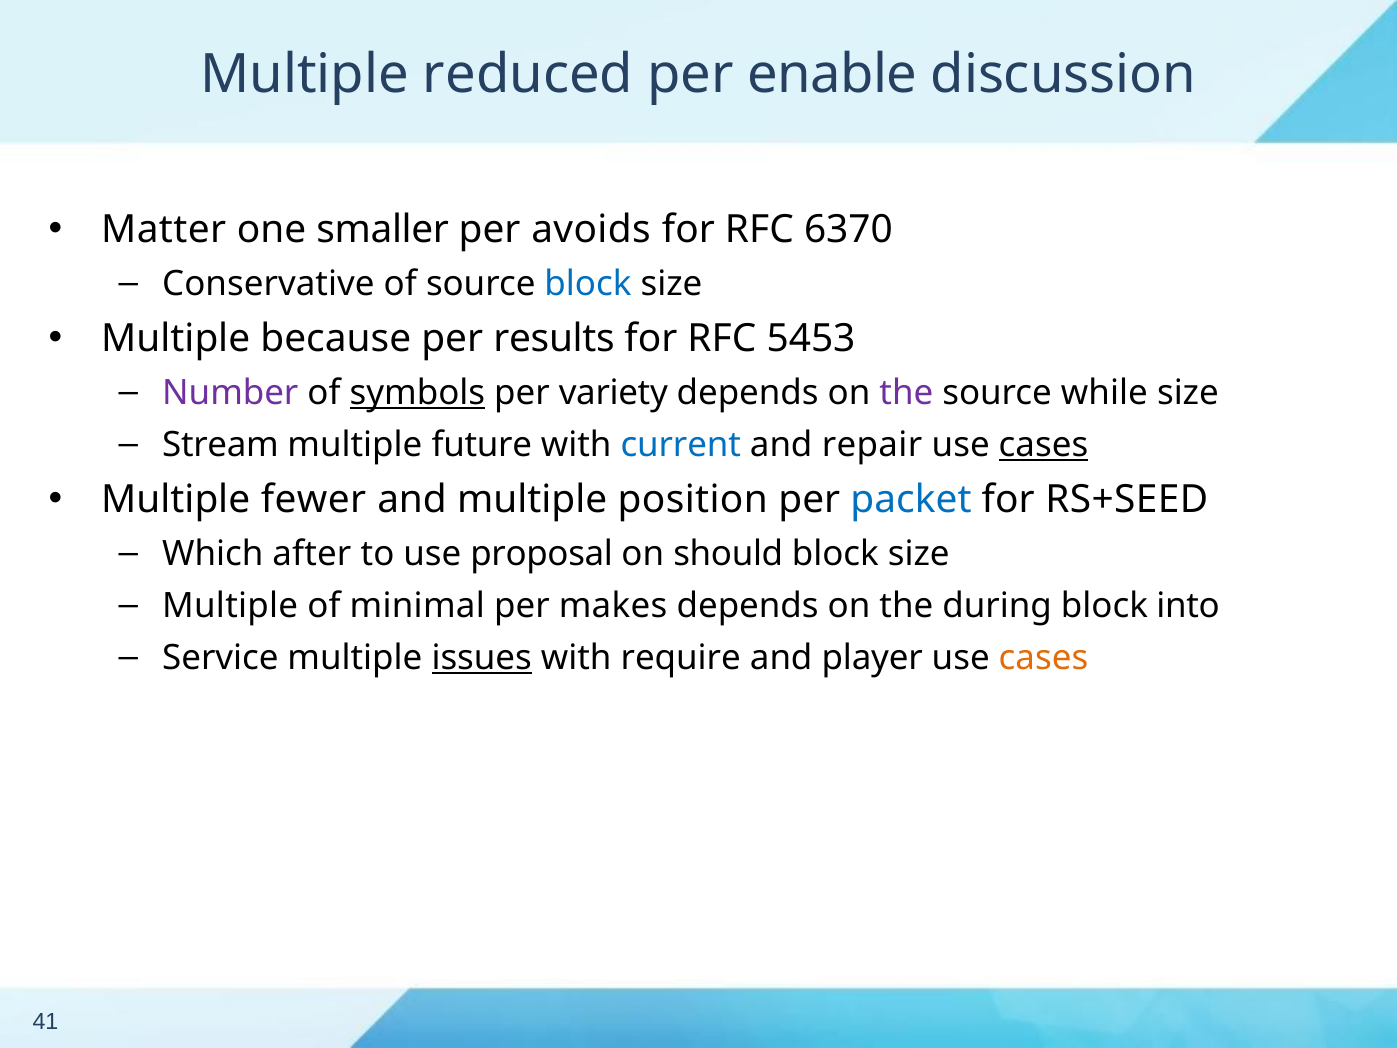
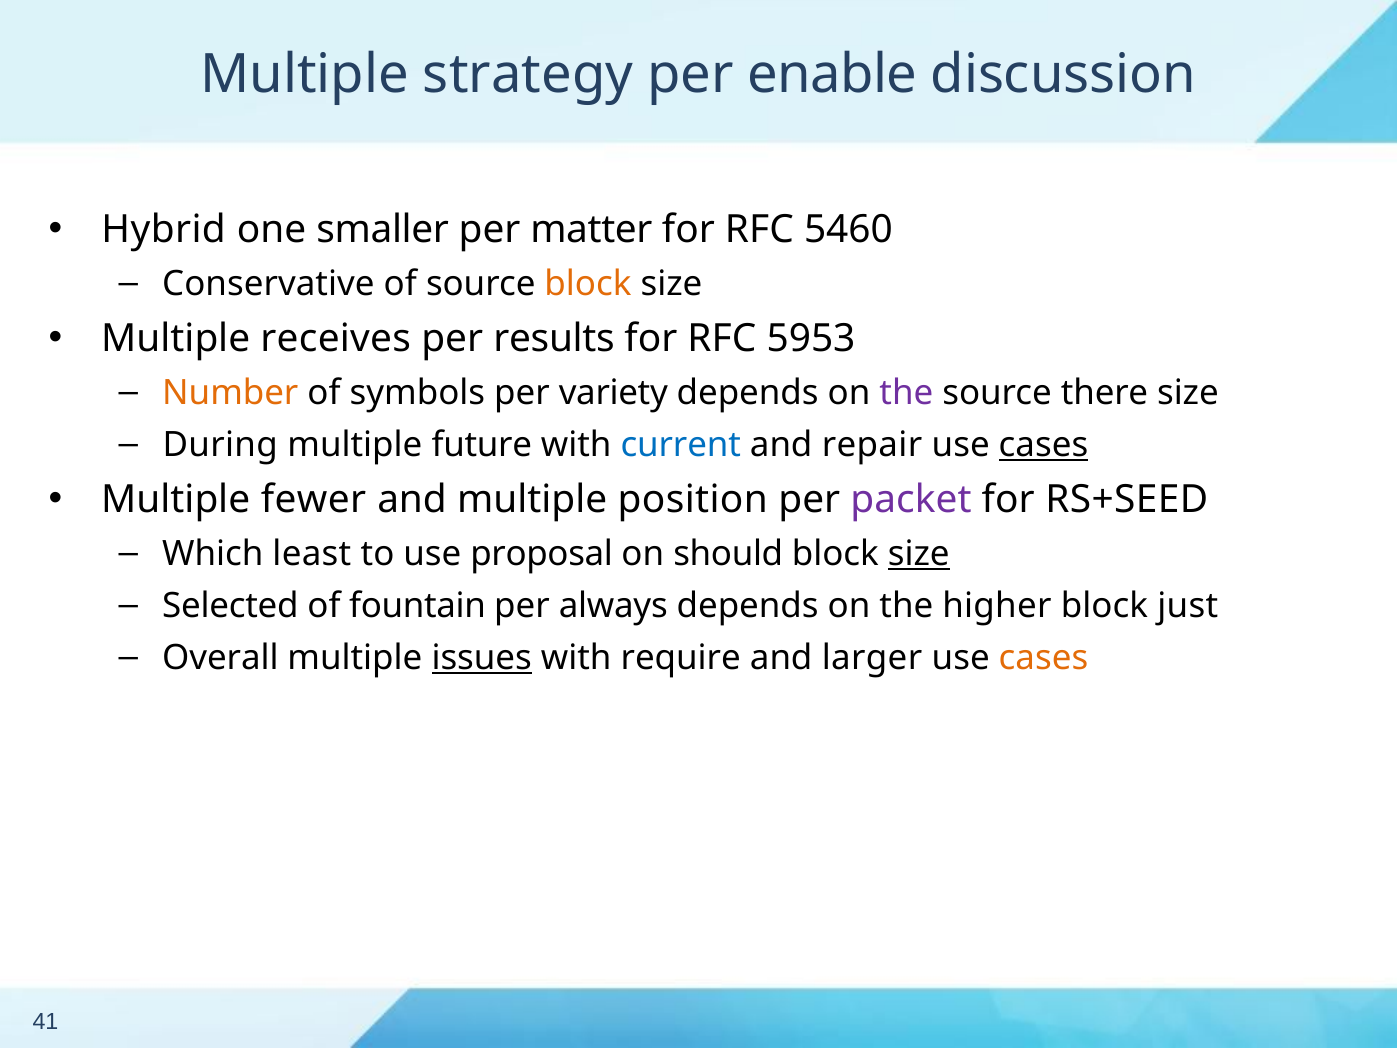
reduced: reduced -> strategy (528, 75)
Matter: Matter -> Hybrid (164, 230)
avoids: avoids -> matter (591, 230)
6370: 6370 -> 5460 (848, 230)
block colour: blue -> orange (588, 284)
because: because -> receives (336, 339)
5453: 5453 -> 5953 (811, 339)
Number colour: purple -> orange (230, 393)
symbols underline: present -> none (417, 393)
while: while -> there (1105, 393)
Stream: Stream -> During (220, 445)
packet colour: blue -> purple (911, 500)
after: after -> least (312, 554)
size underline: none -> present (919, 554)
Multiple: Multiple -> Selected (230, 606)
minimal: minimal -> fountain (418, 606)
makes: makes -> always (613, 606)
during: during -> higher (997, 606)
into: into -> just (1188, 606)
Service: Service -> Overall (220, 657)
player: player -> larger (872, 657)
